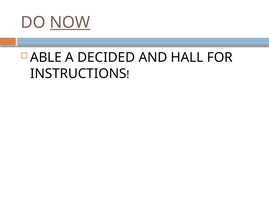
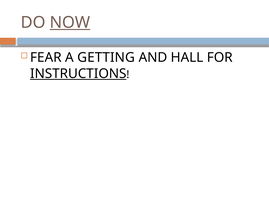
ABLE: ABLE -> FEAR (46, 57)
DECIDED: DECIDED -> GETTING (106, 57)
INSTRUCTIONS underline: none -> present (78, 74)
